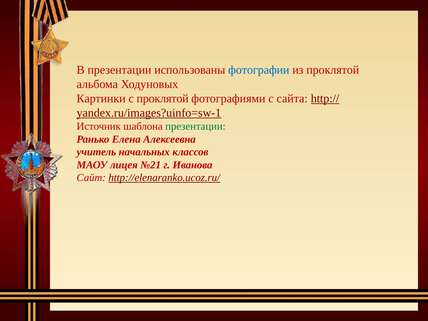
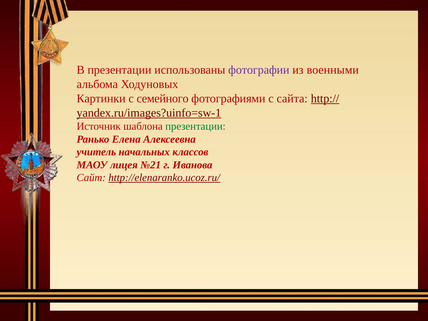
фотографии colour: blue -> purple (259, 70)
из проклятой: проклятой -> военными (333, 70)
с проклятой: проклятой -> семейного (163, 99)
